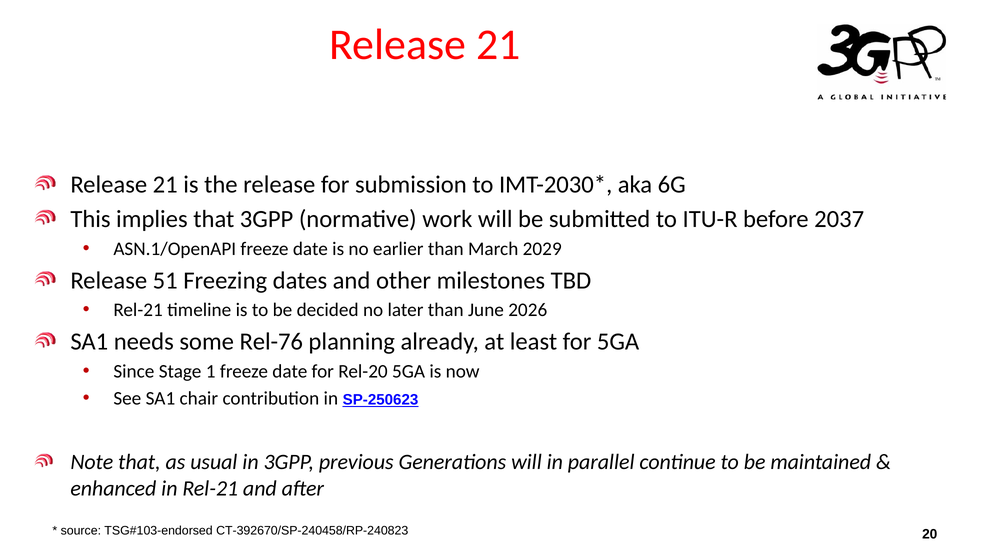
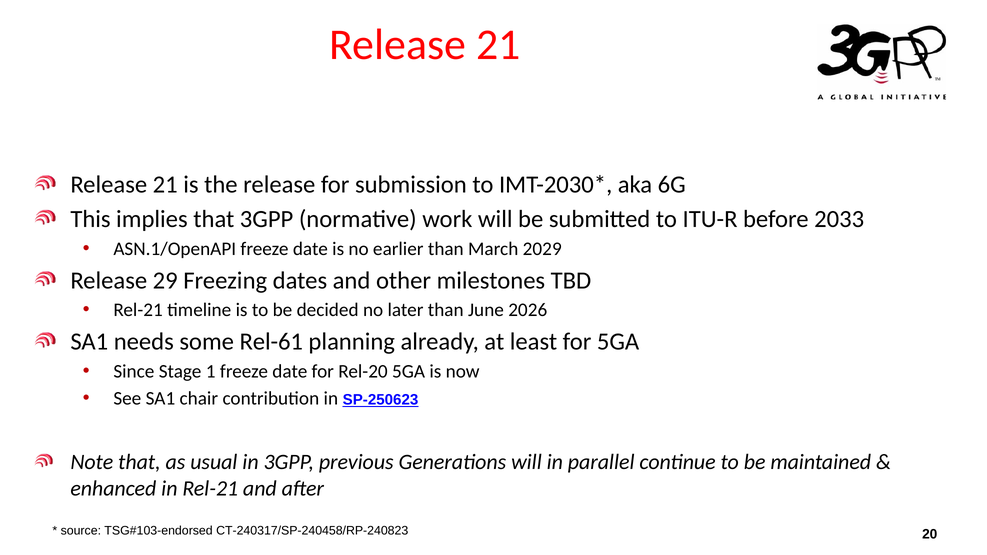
2037: 2037 -> 2033 (839, 219)
51: 51 -> 29 (165, 280)
Rel-76: Rel-76 -> Rel-61 (271, 342)
CT-392670/SP-240458/RP-240823: CT-392670/SP-240458/RP-240823 -> CT-240317/SP-240458/RP-240823 (312, 531)
